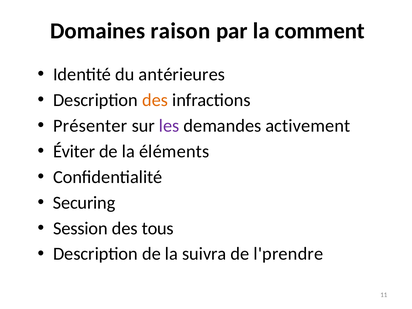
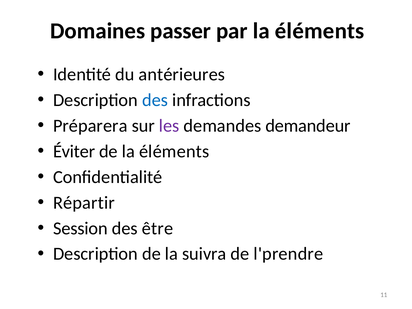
raison: raison -> passer (181, 31)
par la comment: comment -> éléments (320, 31)
des colour: orange -> blue (155, 100)
Présenter: Présenter -> Préparera (90, 126)
activement: activement -> demandeur (308, 126)
Securing: Securing -> Répartir (84, 203)
tous: tous -> être (158, 228)
